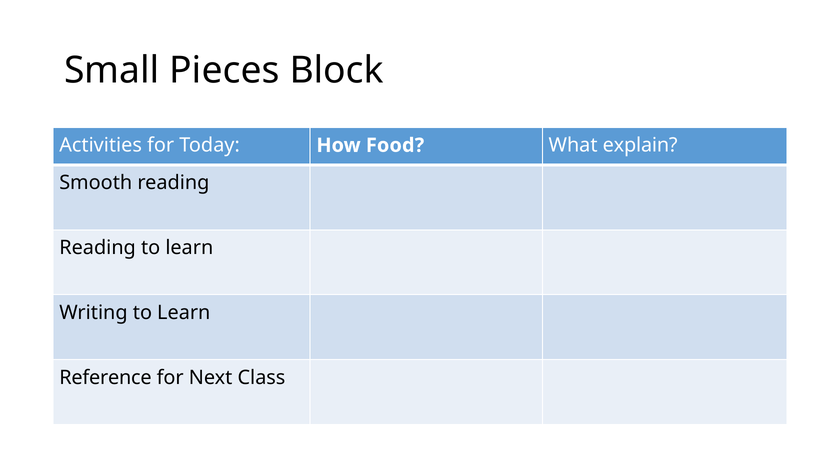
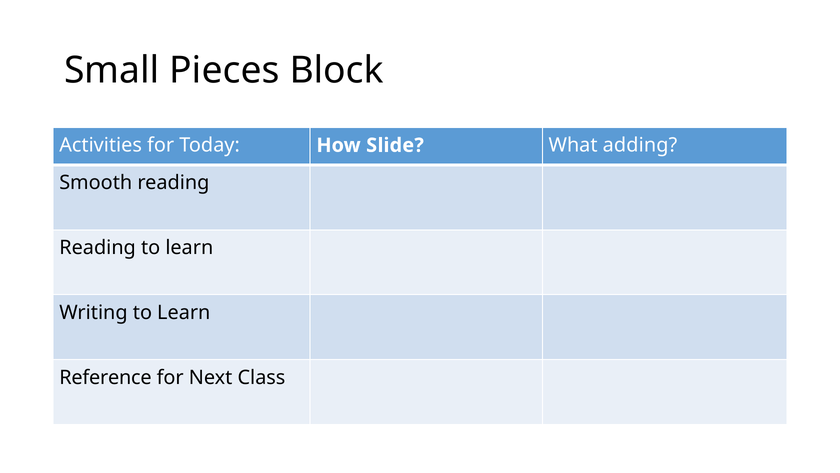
Food: Food -> Slide (395, 145)
explain: explain -> adding (640, 145)
